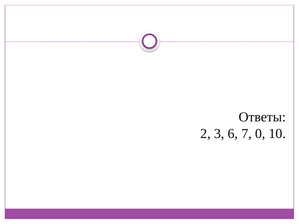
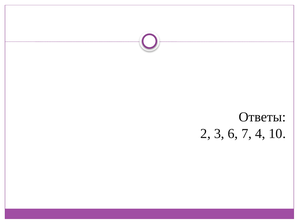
0: 0 -> 4 (260, 134)
